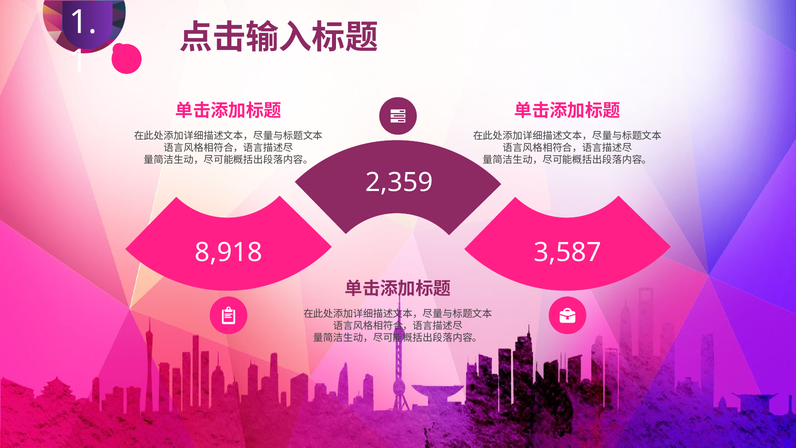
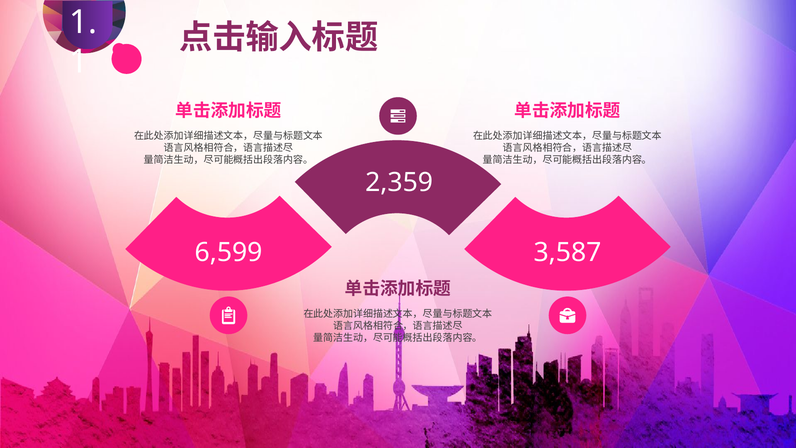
8,918: 8,918 -> 6,599 (229, 252)
